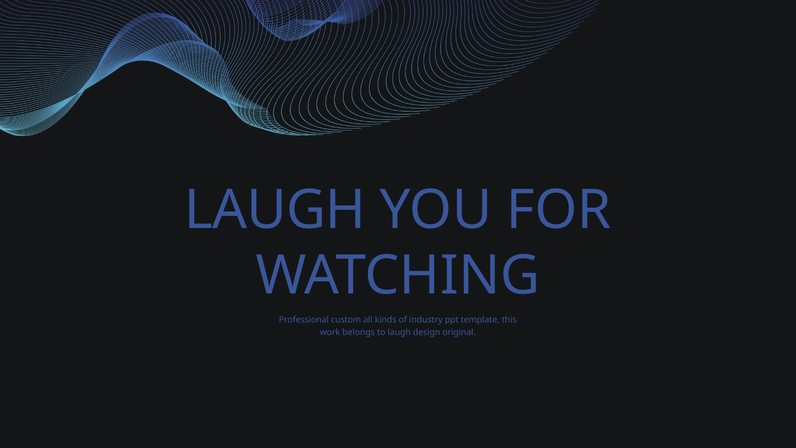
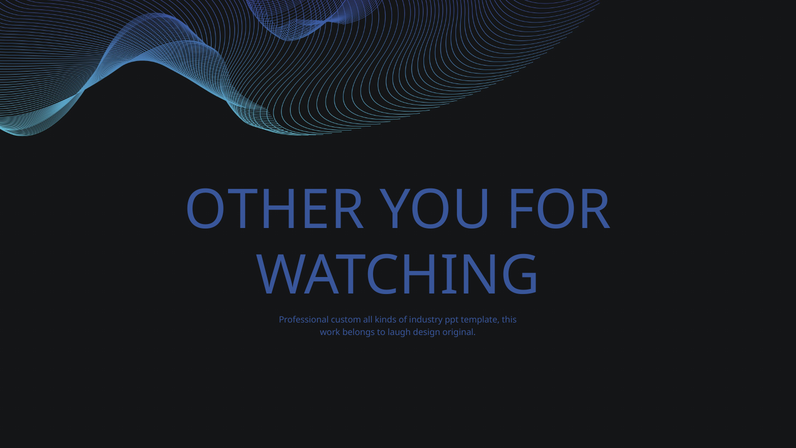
LAUGH: LAUGH -> OTHER (274, 210)
